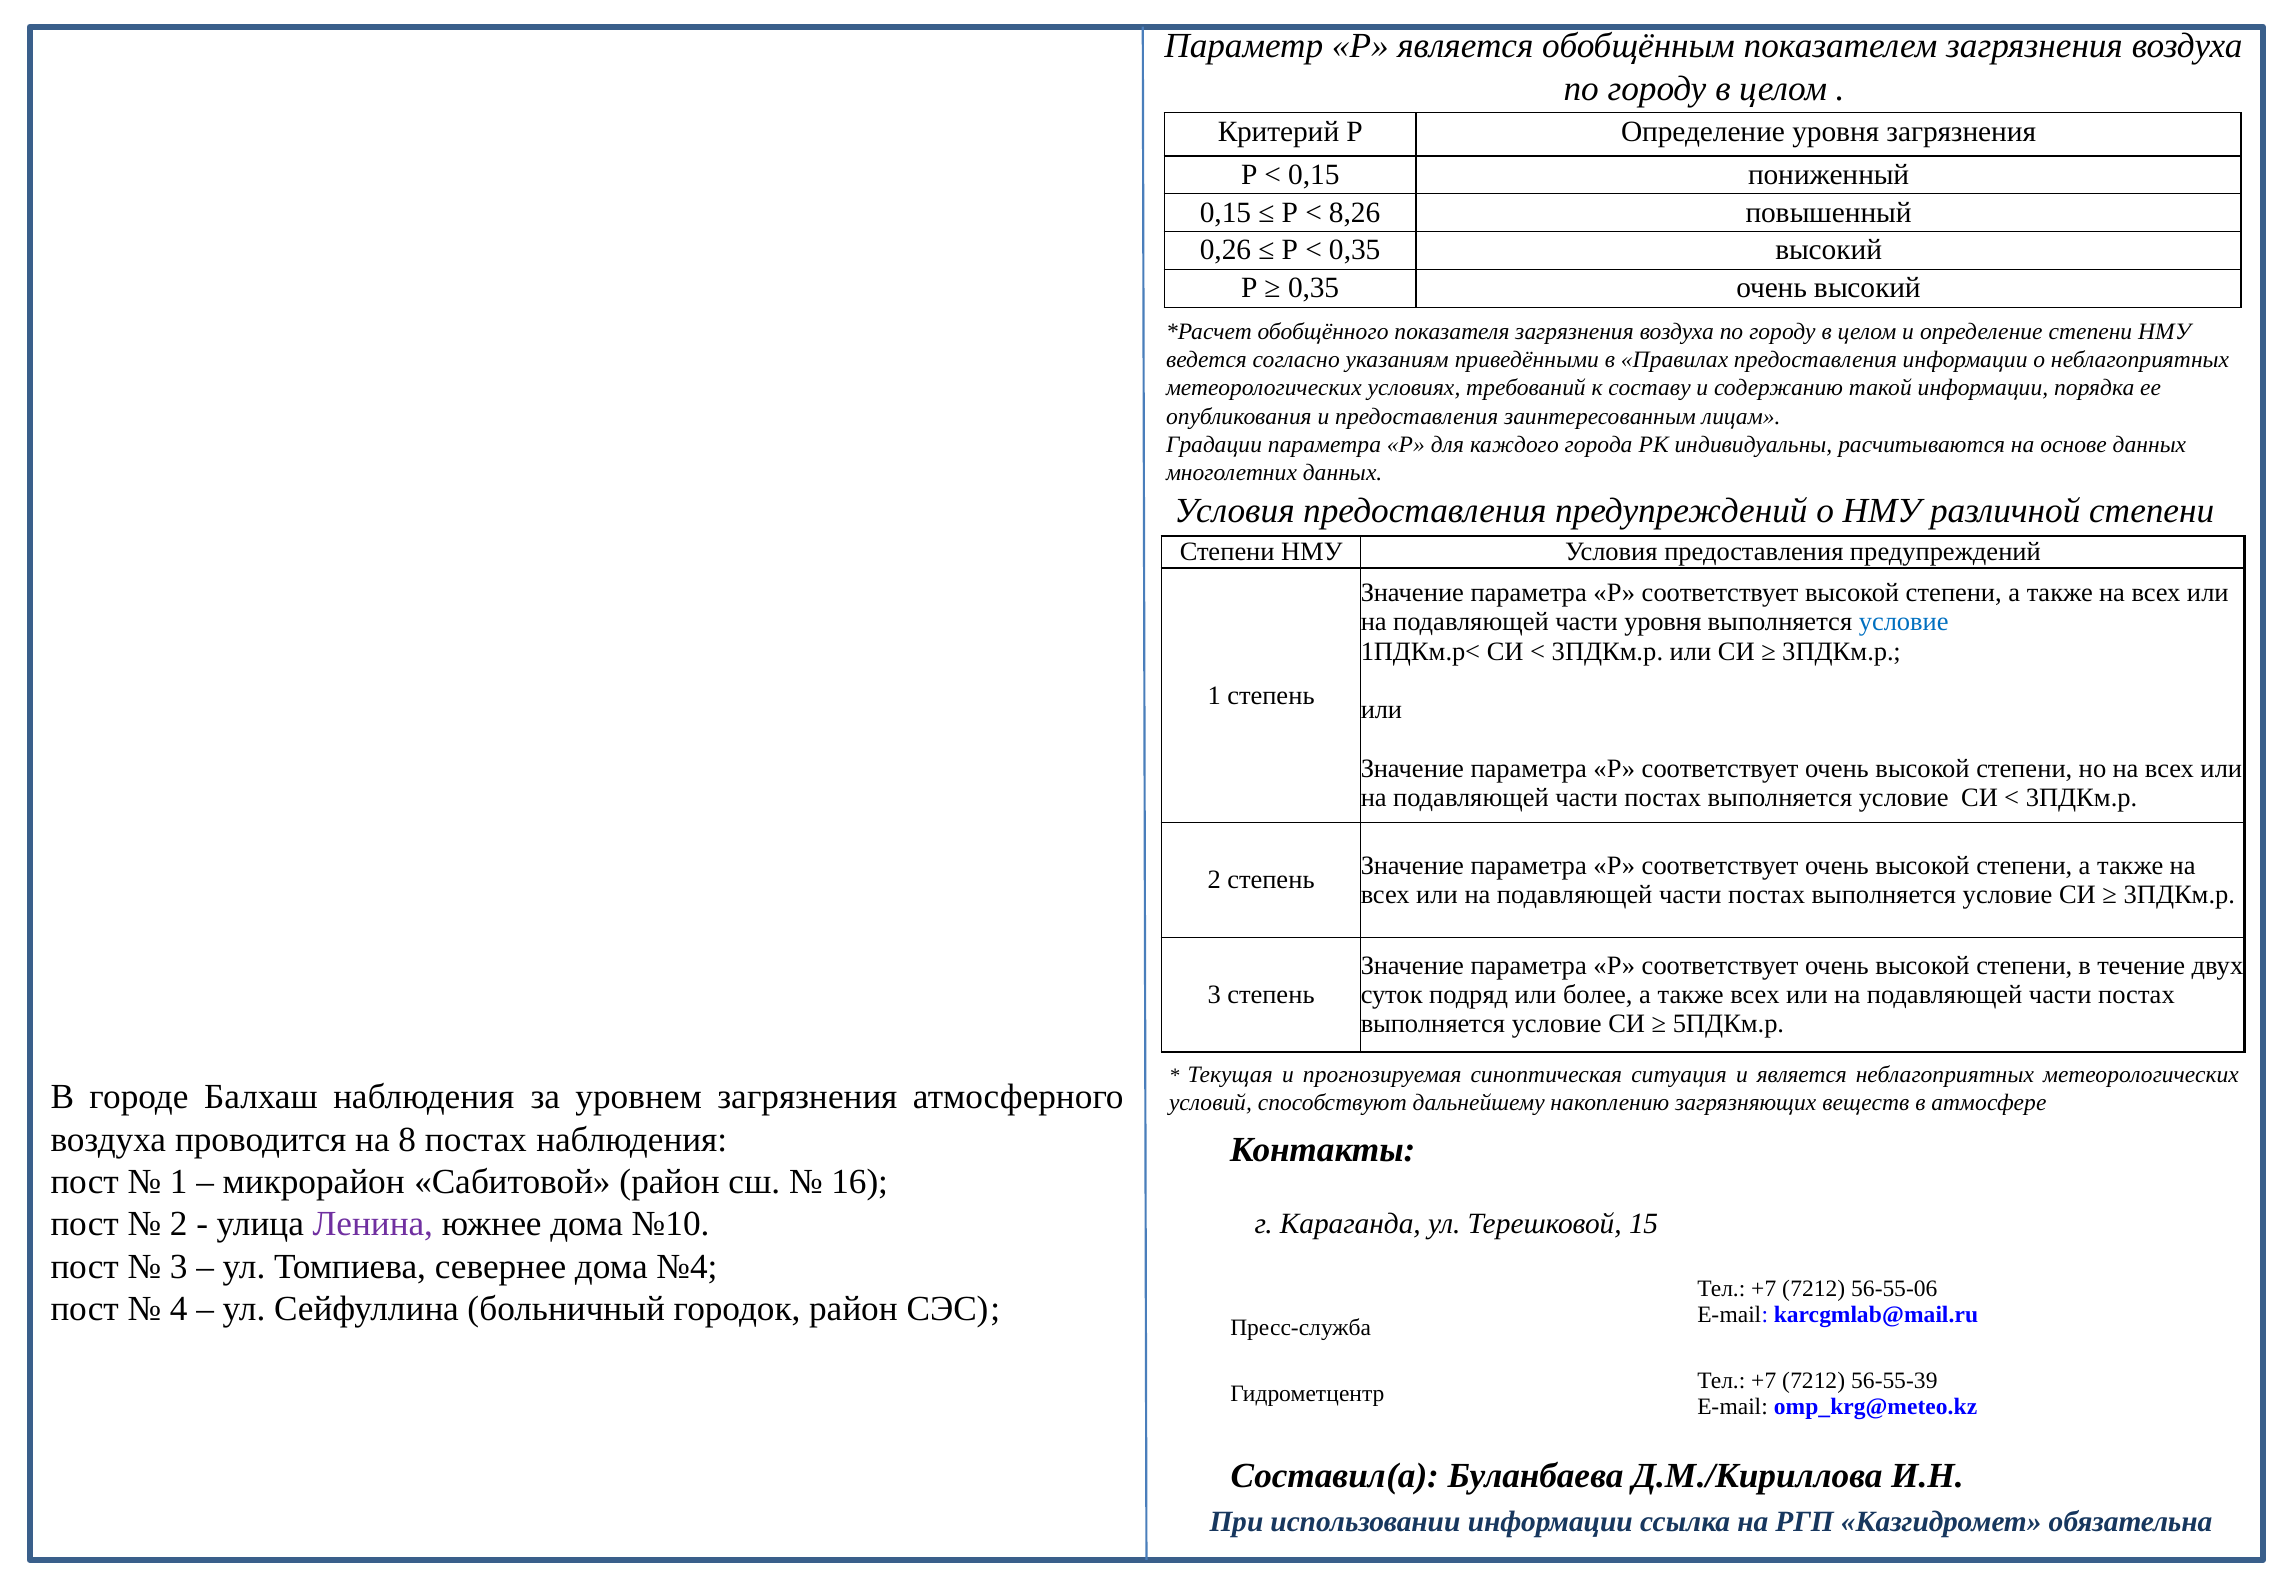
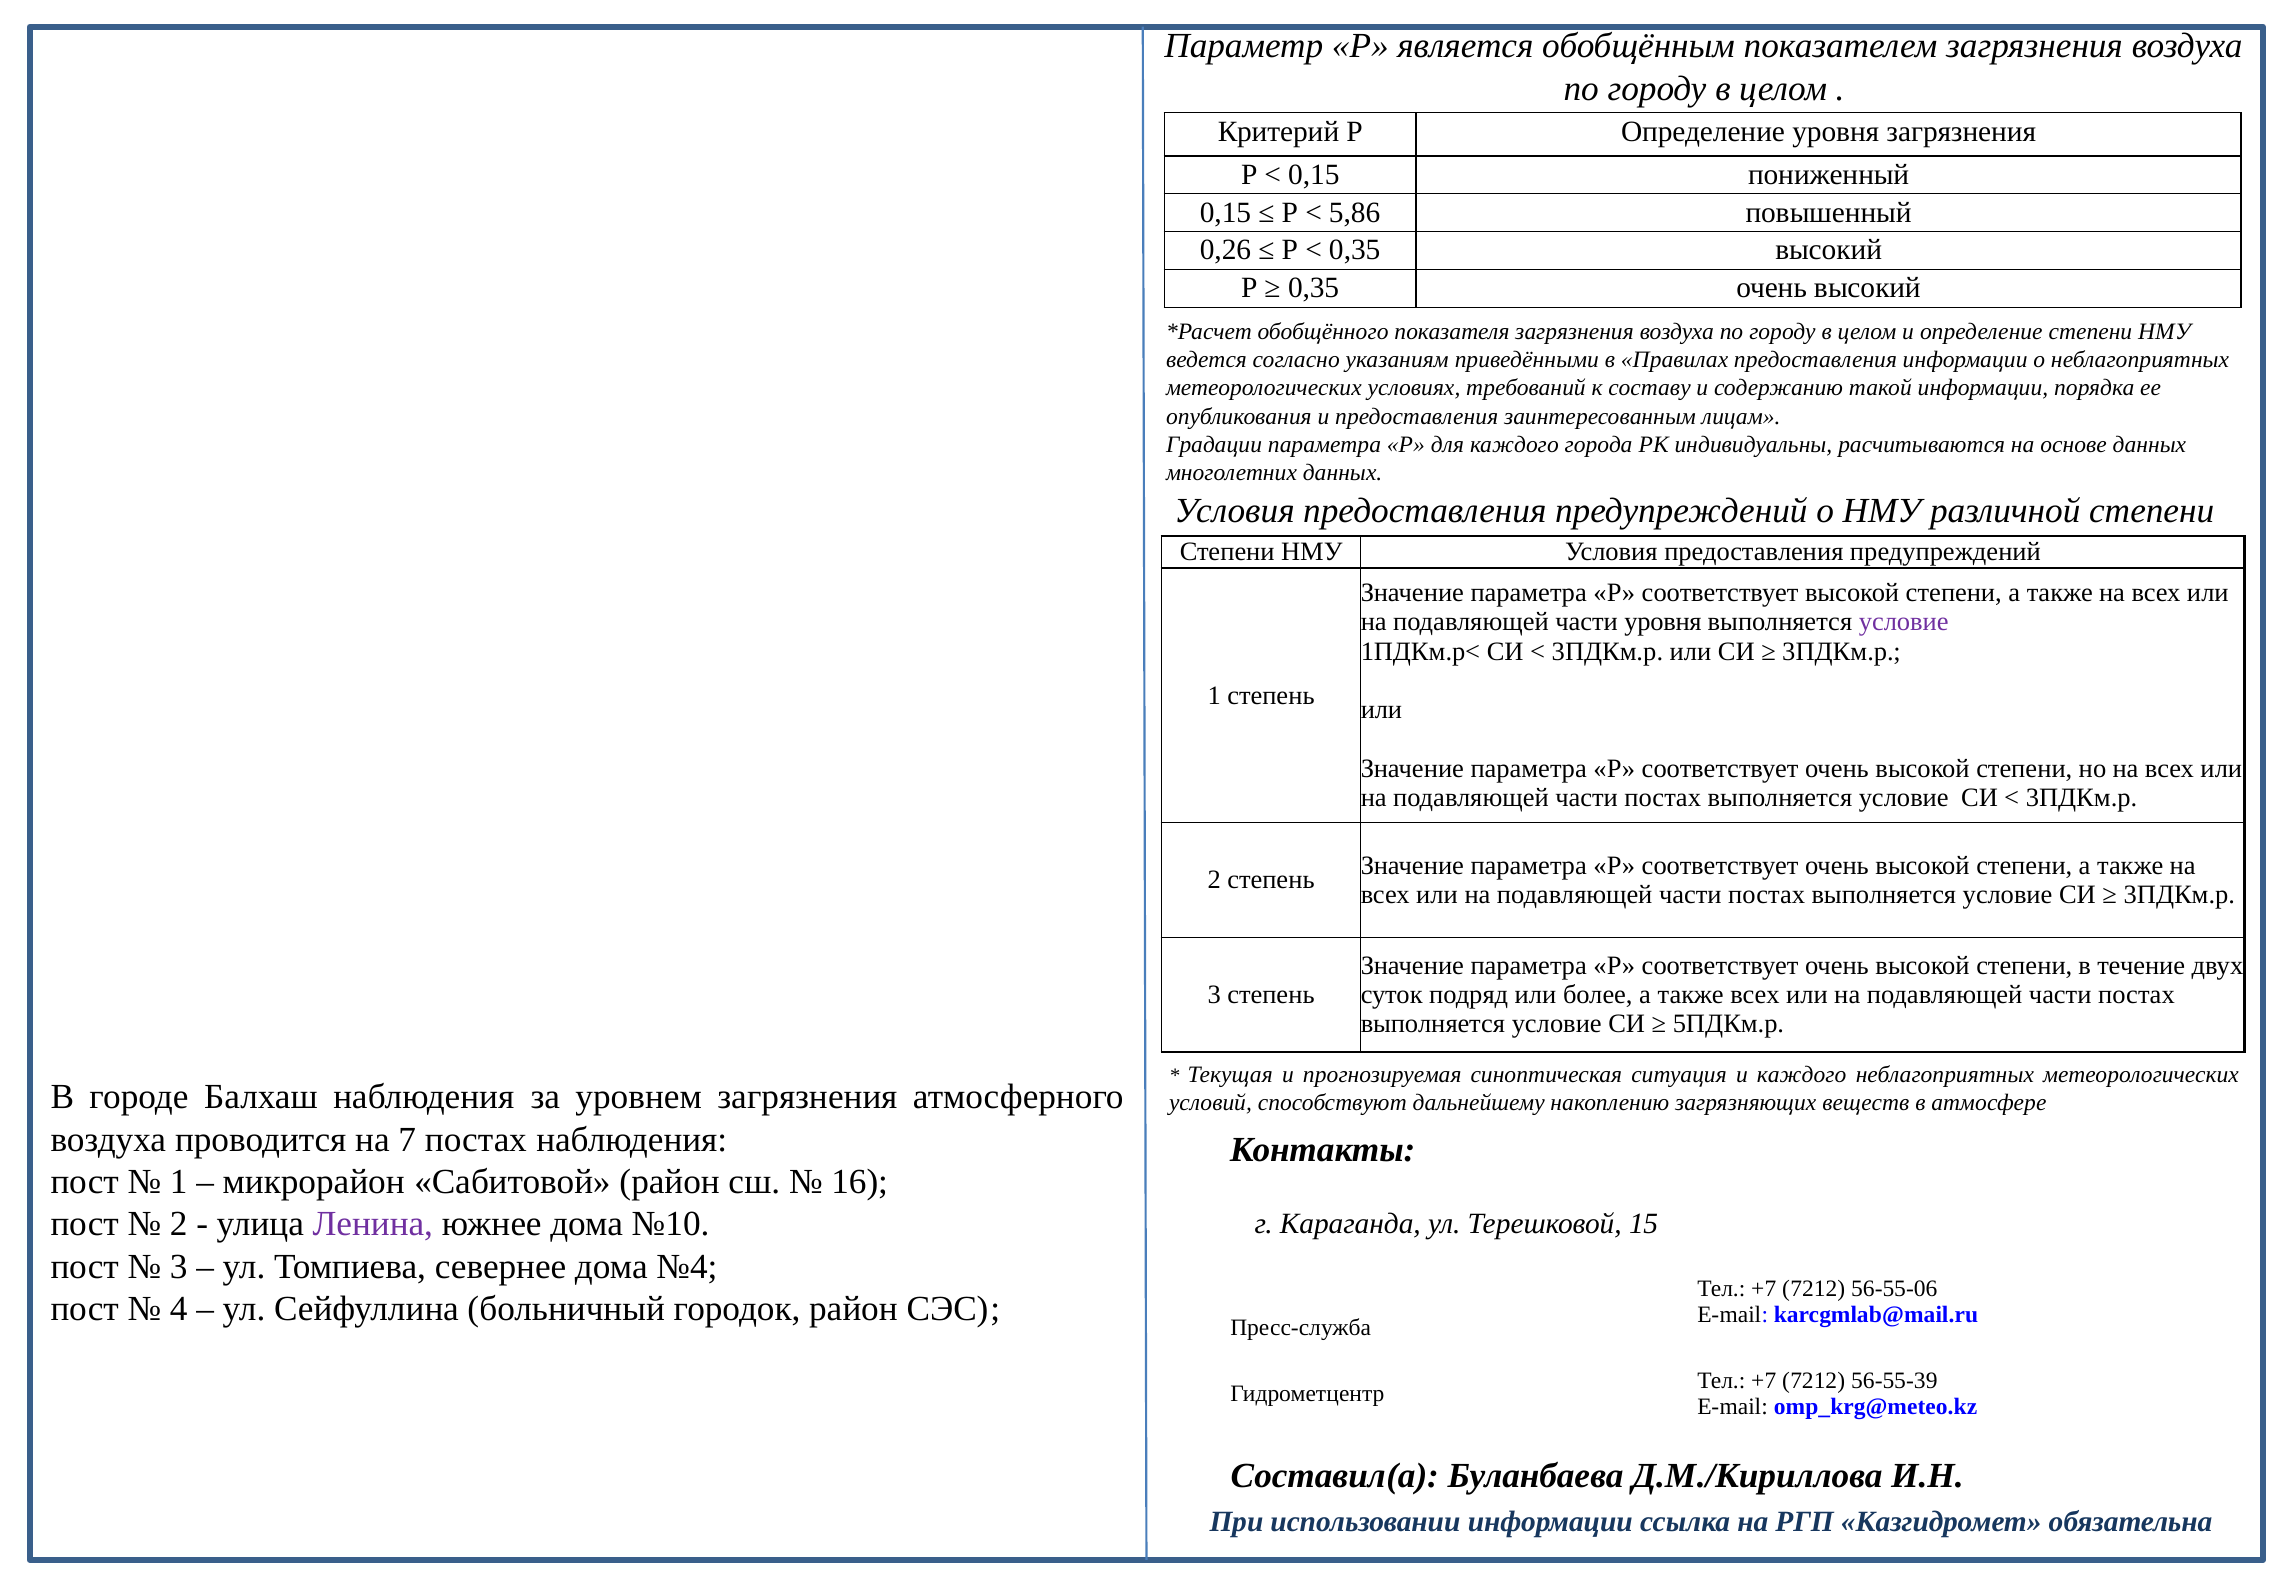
8,26: 8,26 -> 5,86 (1355, 212)
условие colour: blue -> purple (1904, 622)
и является: является -> каждого (1802, 1075)
8: 8 -> 7 (407, 1140)
